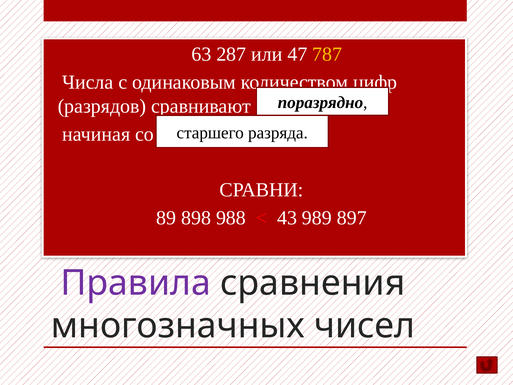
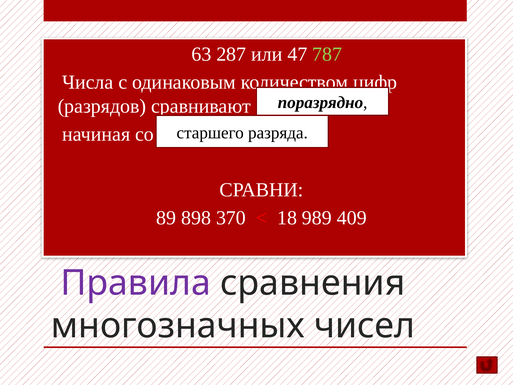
787 colour: yellow -> light green (327, 54)
988: 988 -> 370 (231, 218)
43: 43 -> 18 (287, 218)
897: 897 -> 409 (352, 218)
